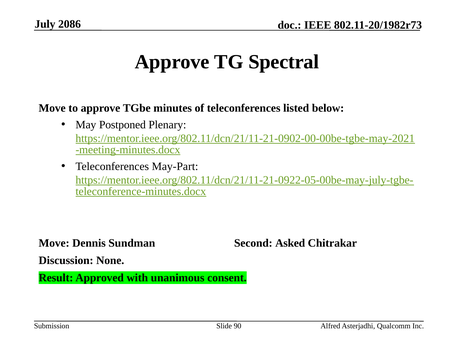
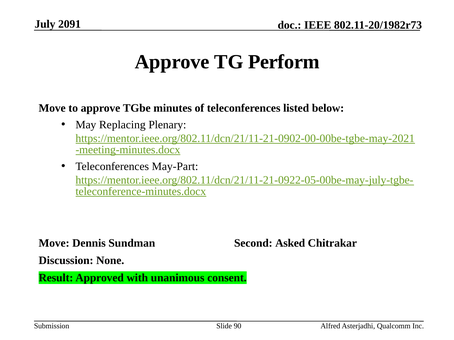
2086: 2086 -> 2091 (70, 24)
Spectral: Spectral -> Perform (284, 62)
Postponed: Postponed -> Replacing (122, 125)
